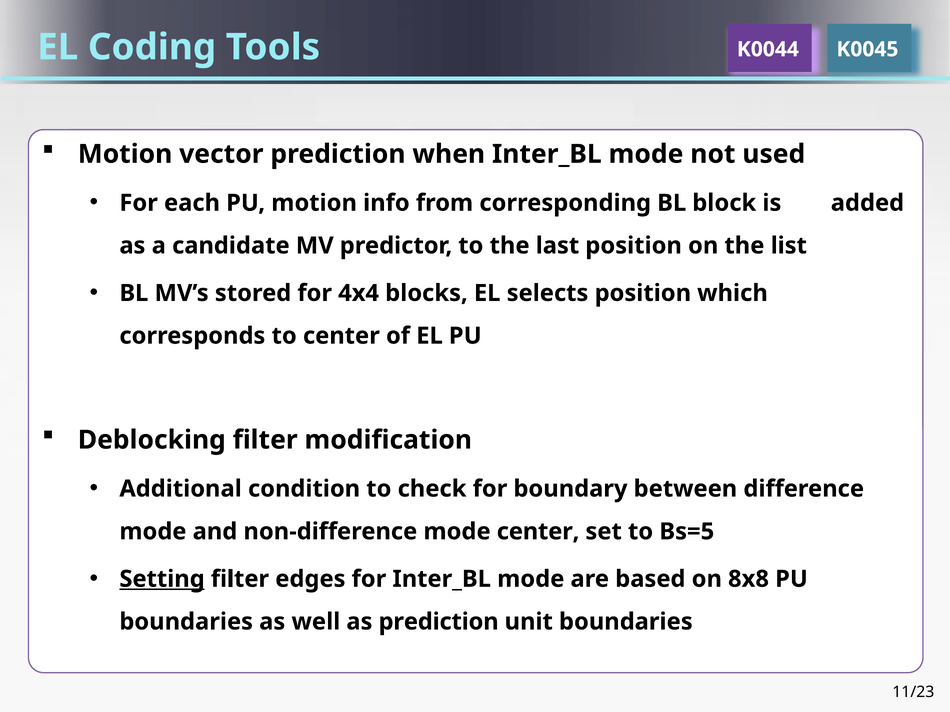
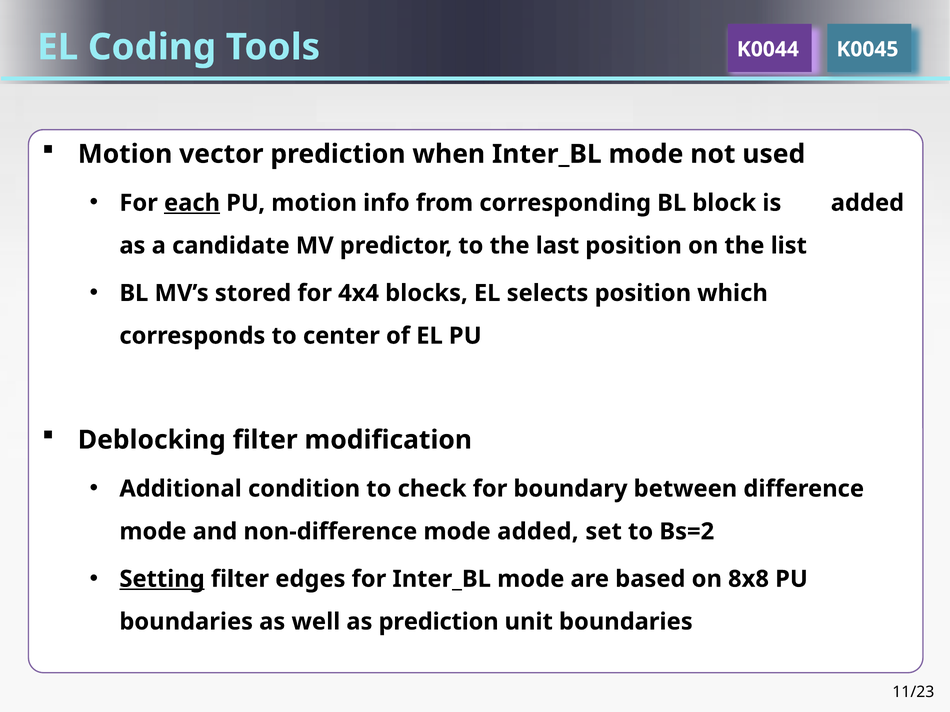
each underline: none -> present (192, 203)
mode center: center -> added (538, 532)
Bs=5: Bs=5 -> Bs=2 (687, 532)
